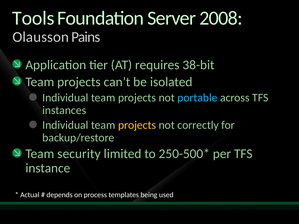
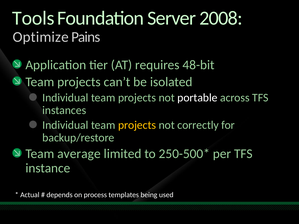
Olausson: Olausson -> Optimize (41, 37)
38-bit: 38-bit -> 48-bit (199, 65)
portable colour: light blue -> white (197, 98)
security: security -> average (79, 154)
